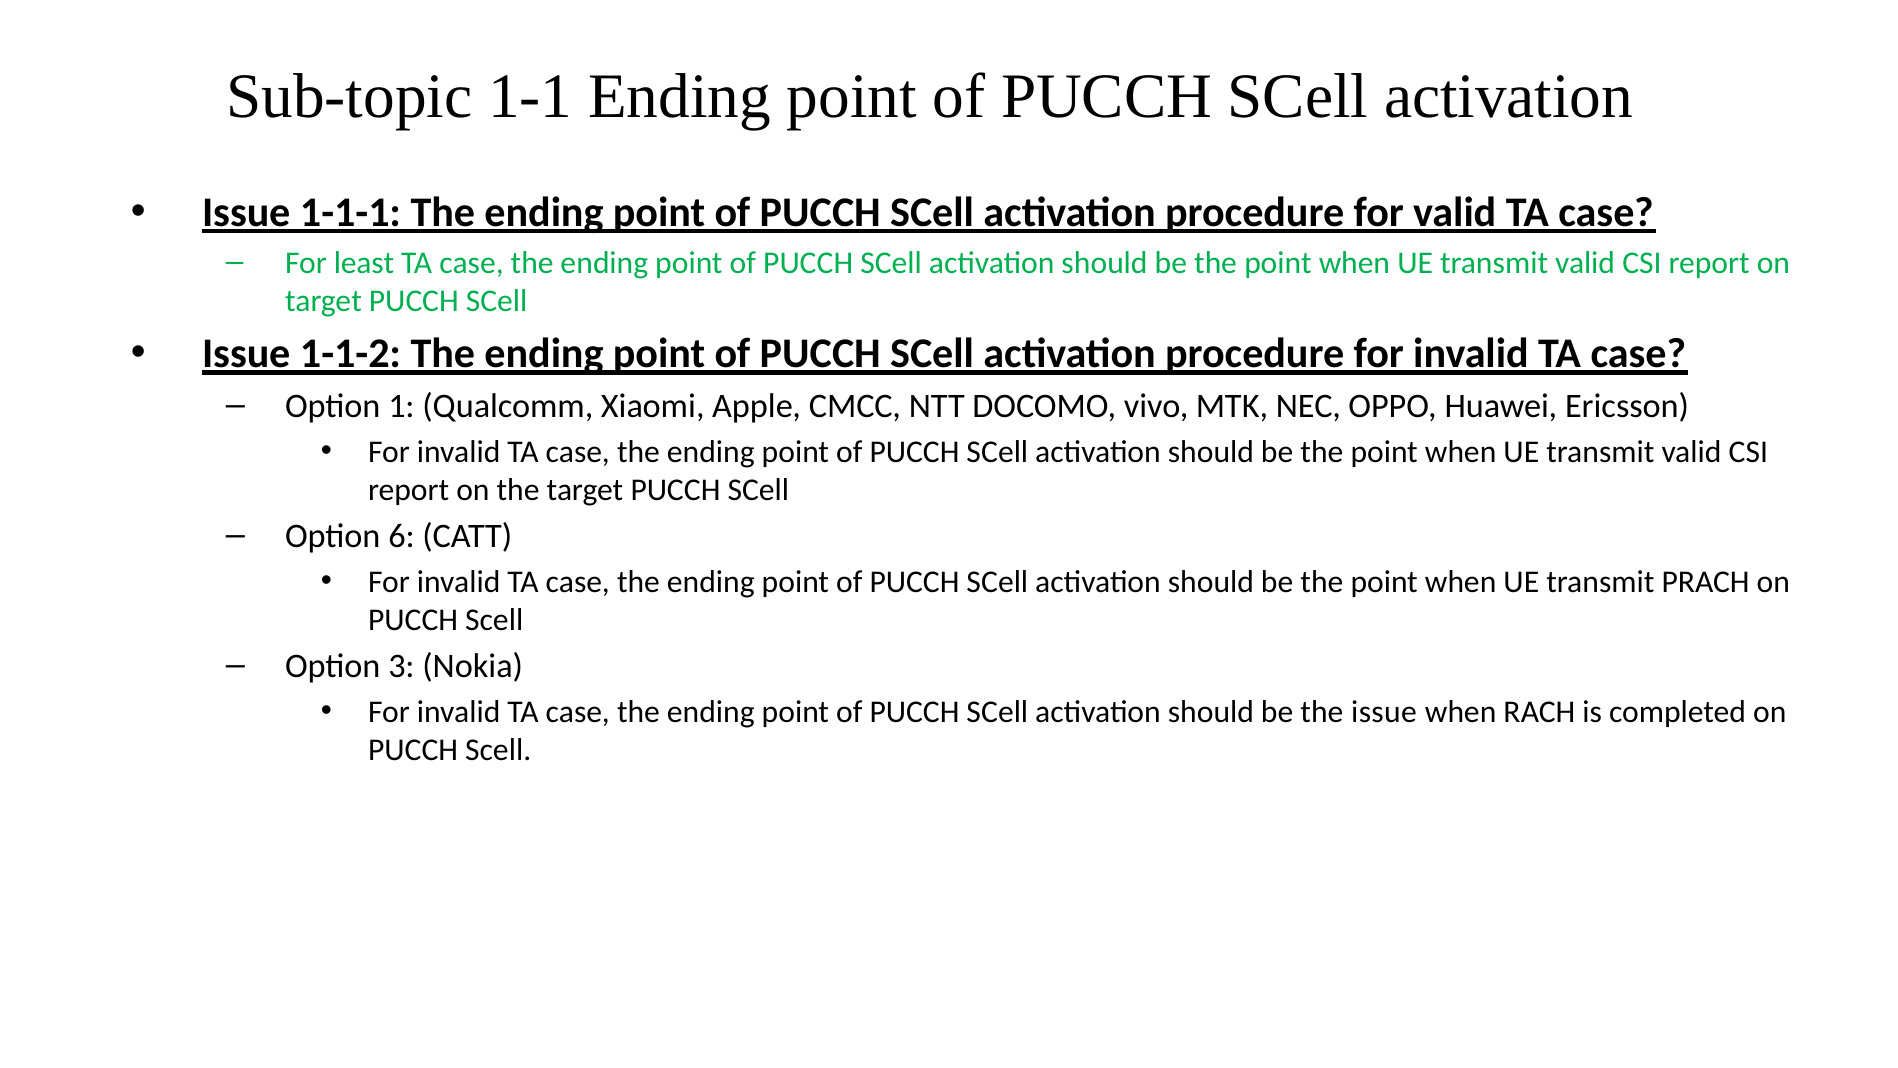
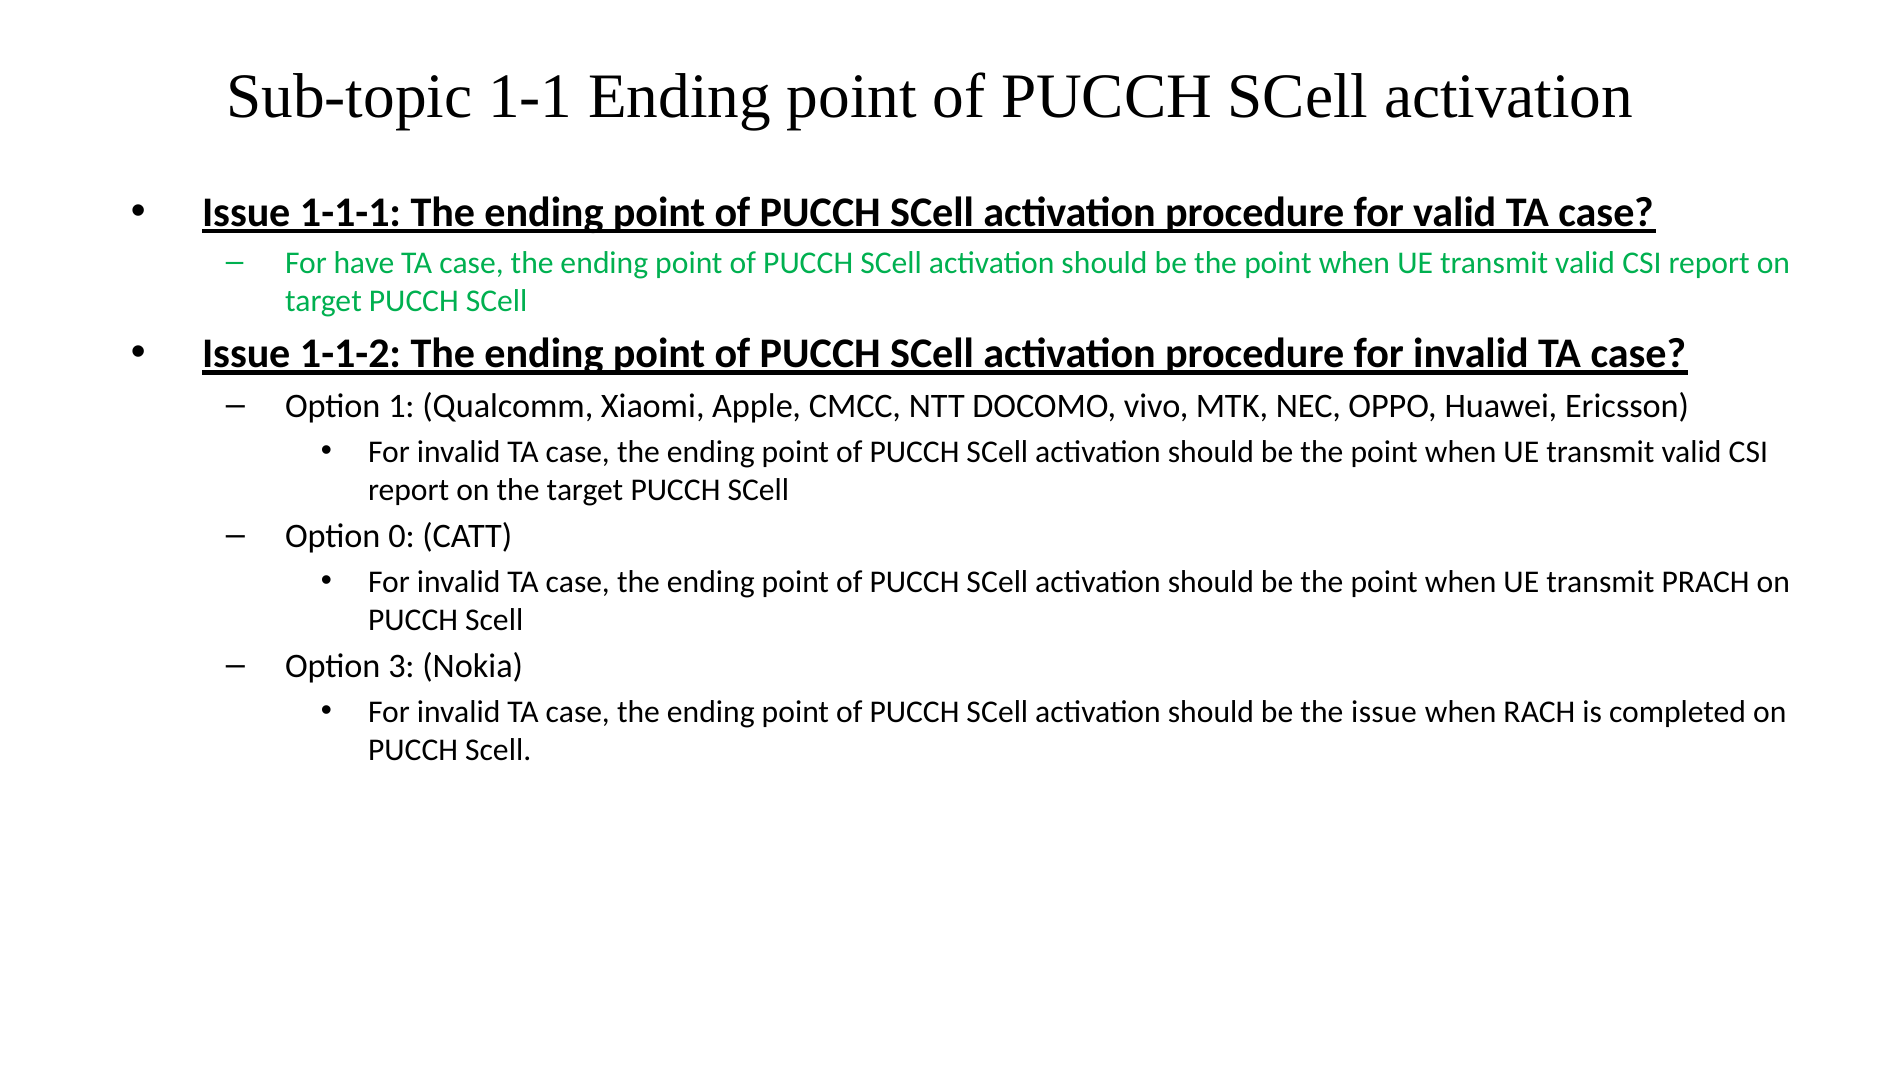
least: least -> have (364, 263)
6: 6 -> 0 (402, 536)
